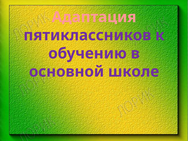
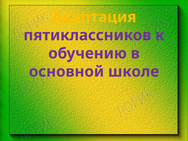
Адаптация colour: pink -> yellow (94, 17)
